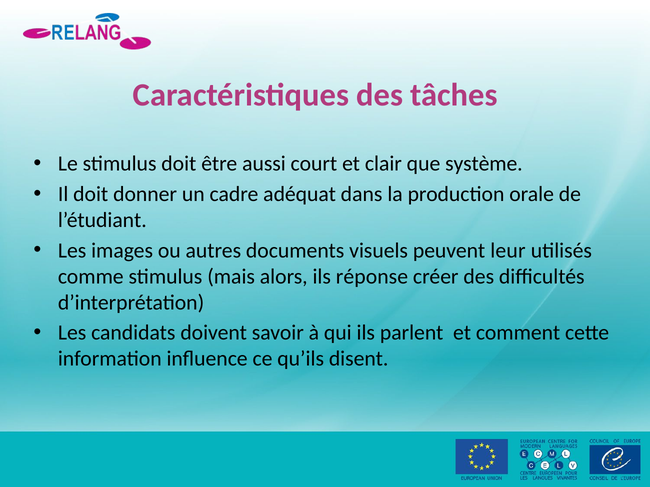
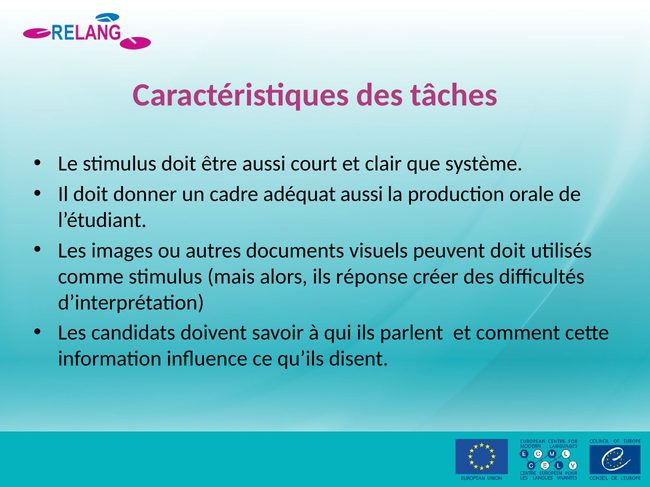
adéquat dans: dans -> aussi (362, 194)
peuvent leur: leur -> doit (508, 251)
